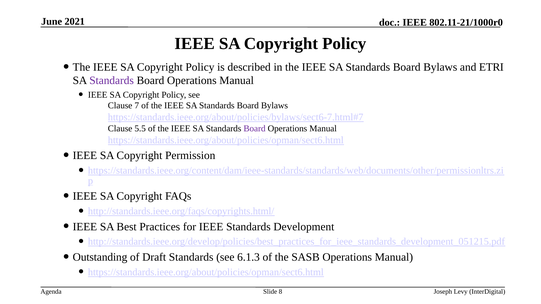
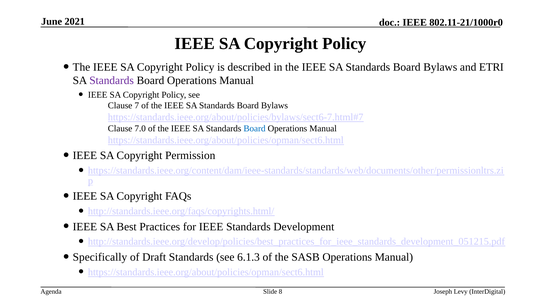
5.5: 5.5 -> 7.0 (140, 129)
Board colour: purple -> blue (255, 129)
Outstanding: Outstanding -> Specifically (100, 257)
